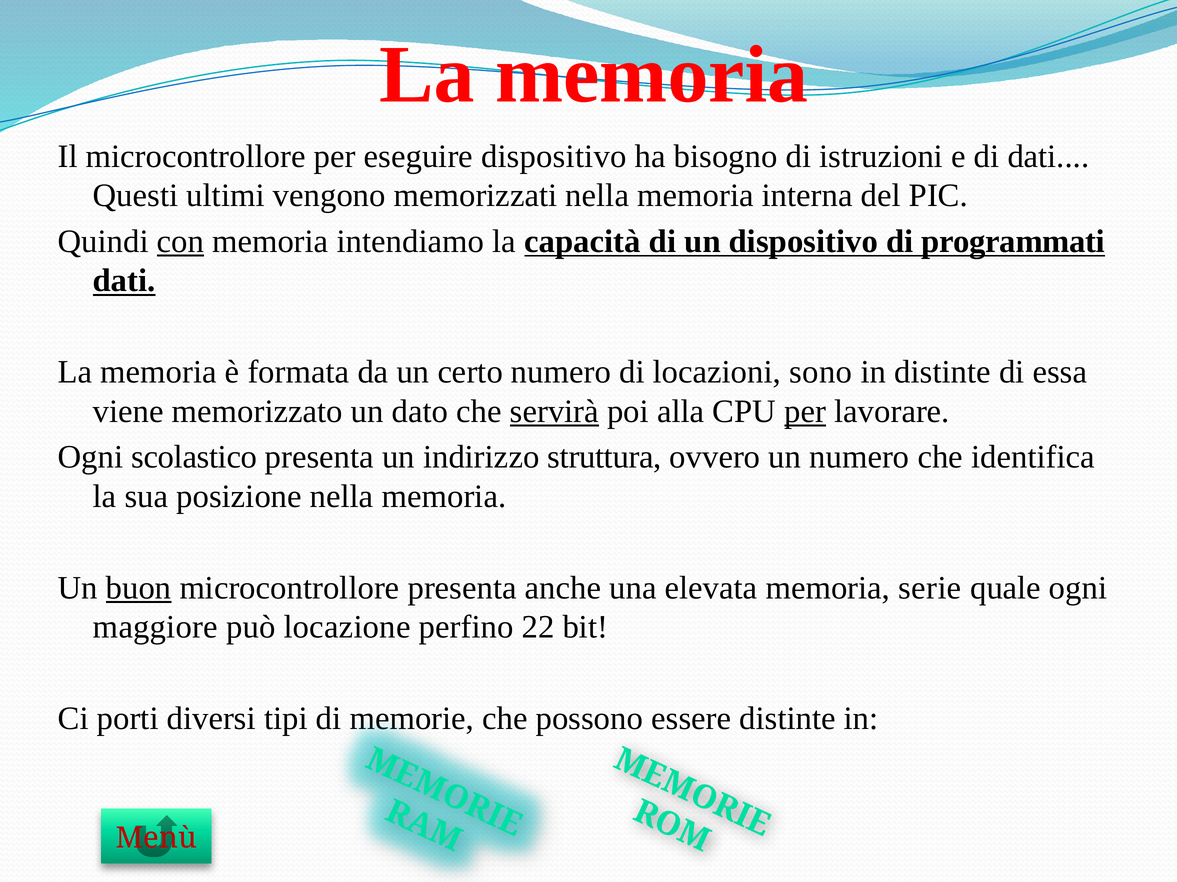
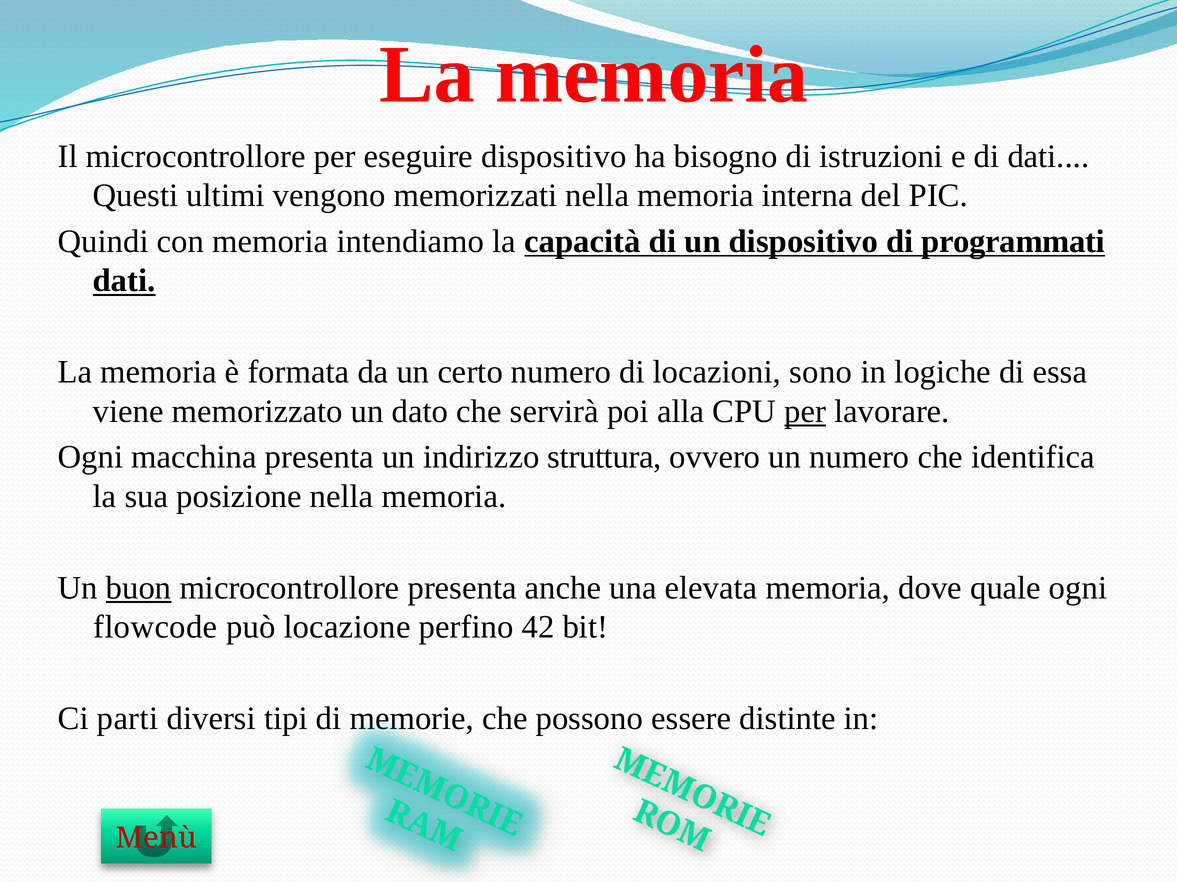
con underline: present -> none (180, 242)
in distinte: distinte -> logiche (943, 372)
servirà underline: present -> none (554, 412)
scolastico: scolastico -> macchina (194, 457)
serie: serie -> dove (930, 588)
maggiore: maggiore -> flowcode (155, 627)
22: 22 -> 42 (538, 627)
porti: porti -> parti (128, 719)
